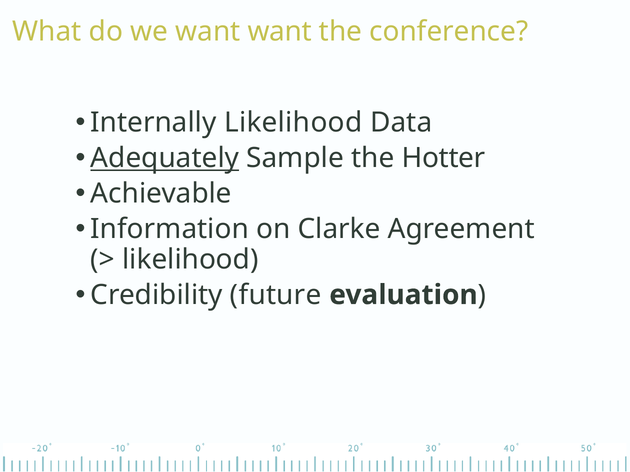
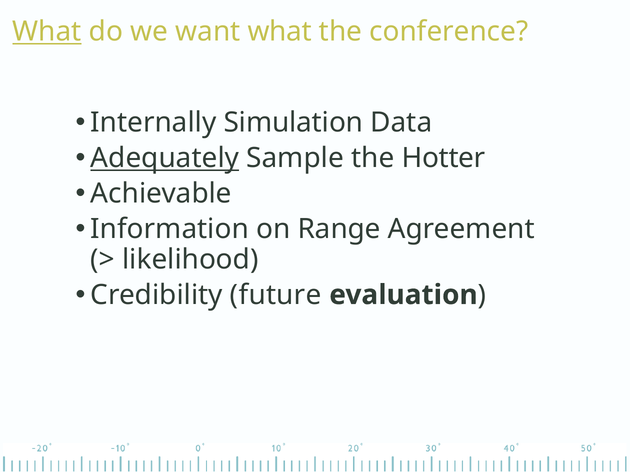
What underline: none -> present (47, 32)
want want: want -> what (280, 32)
Internally Likelihood: Likelihood -> Simulation (293, 123)
Clarke: Clarke -> Range (339, 229)
